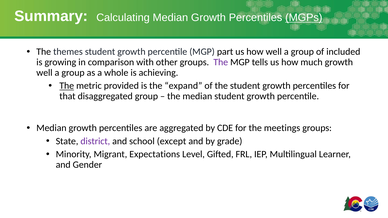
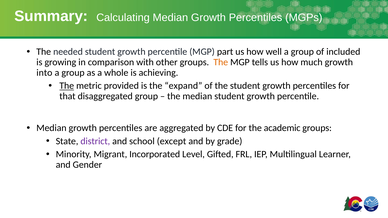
MGPs underline: present -> none (304, 18)
themes: themes -> needed (68, 52)
The colour: purple -> orange (221, 62)
well: well -> into (44, 73)
meetings: meetings -> academic (282, 128)
Expectations: Expectations -> Incorporated (155, 154)
